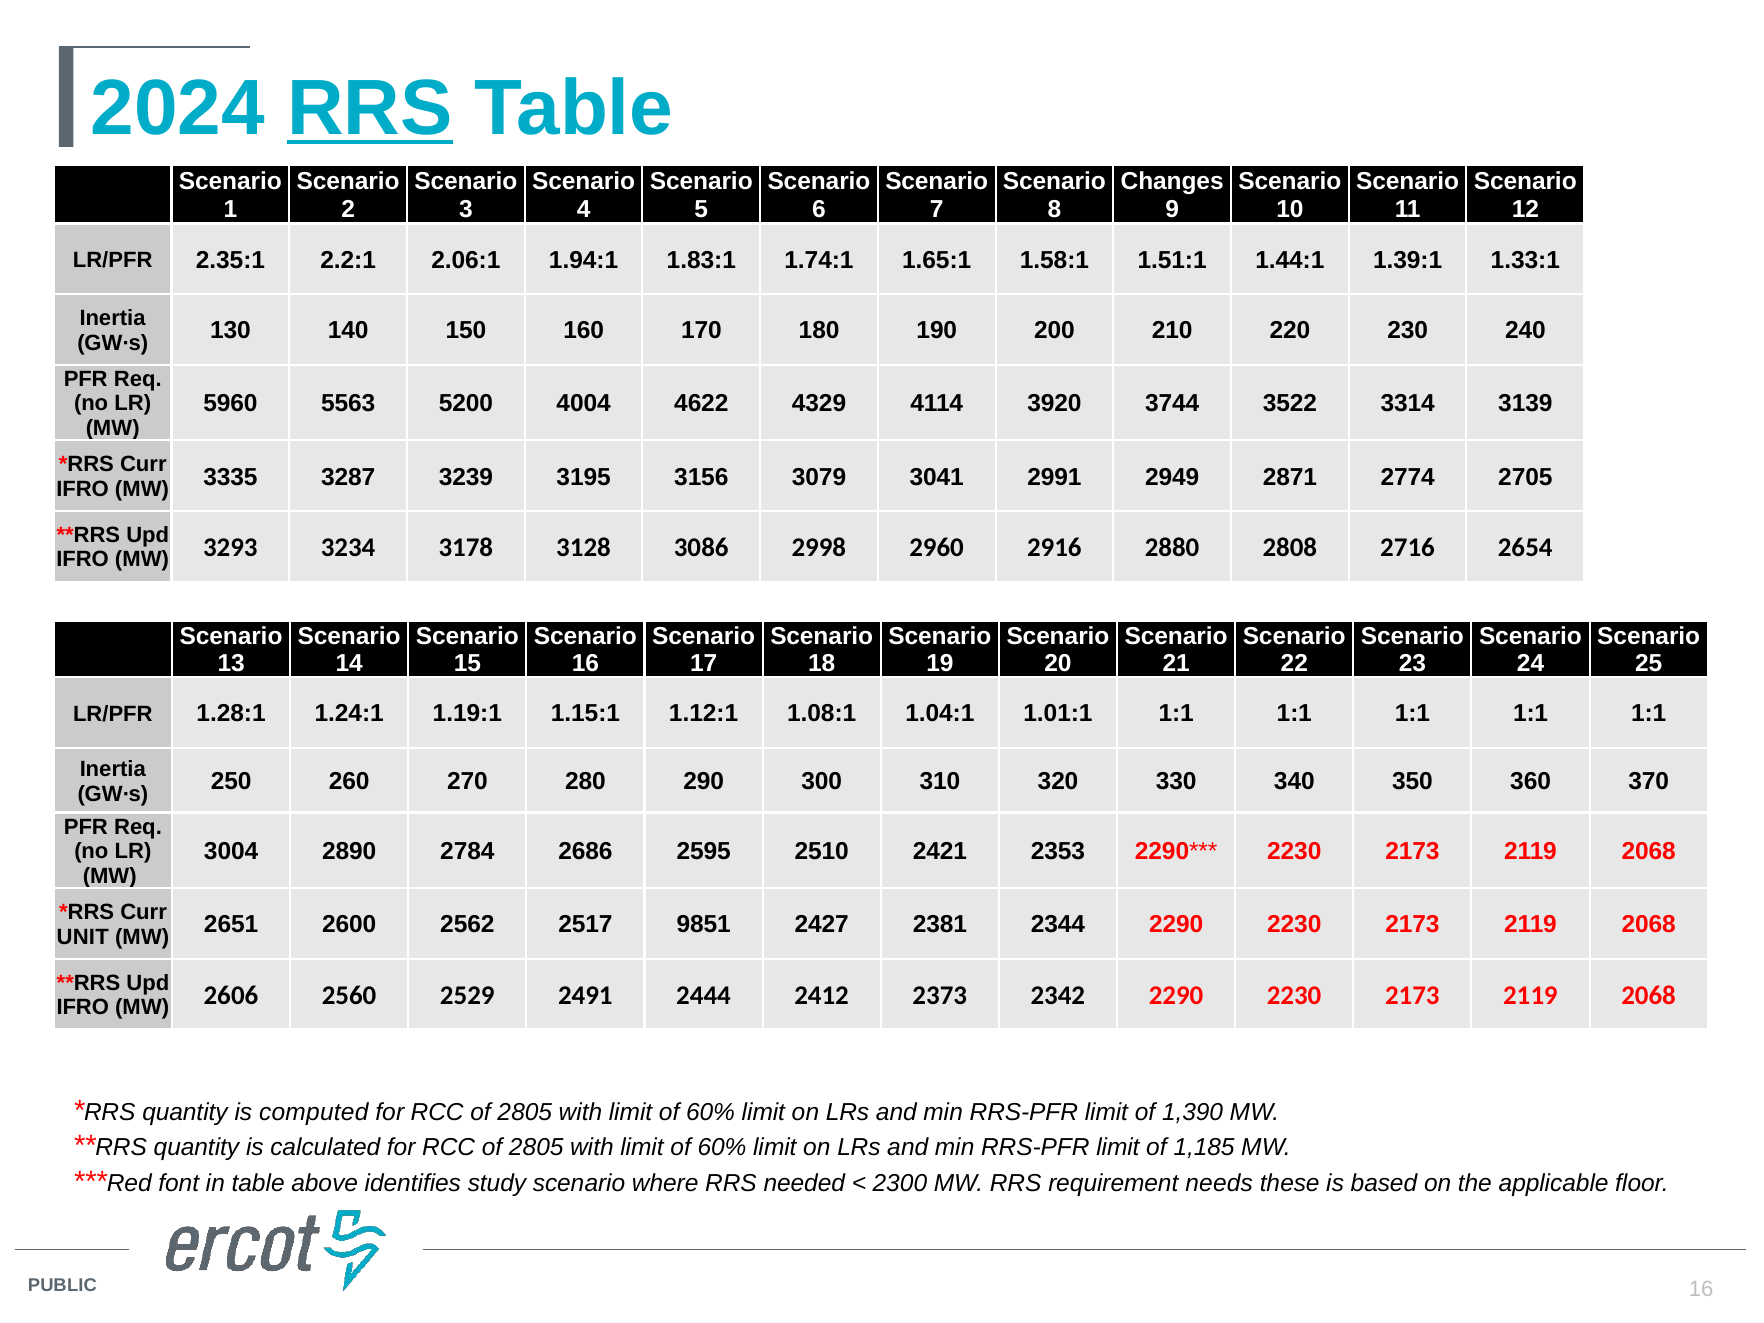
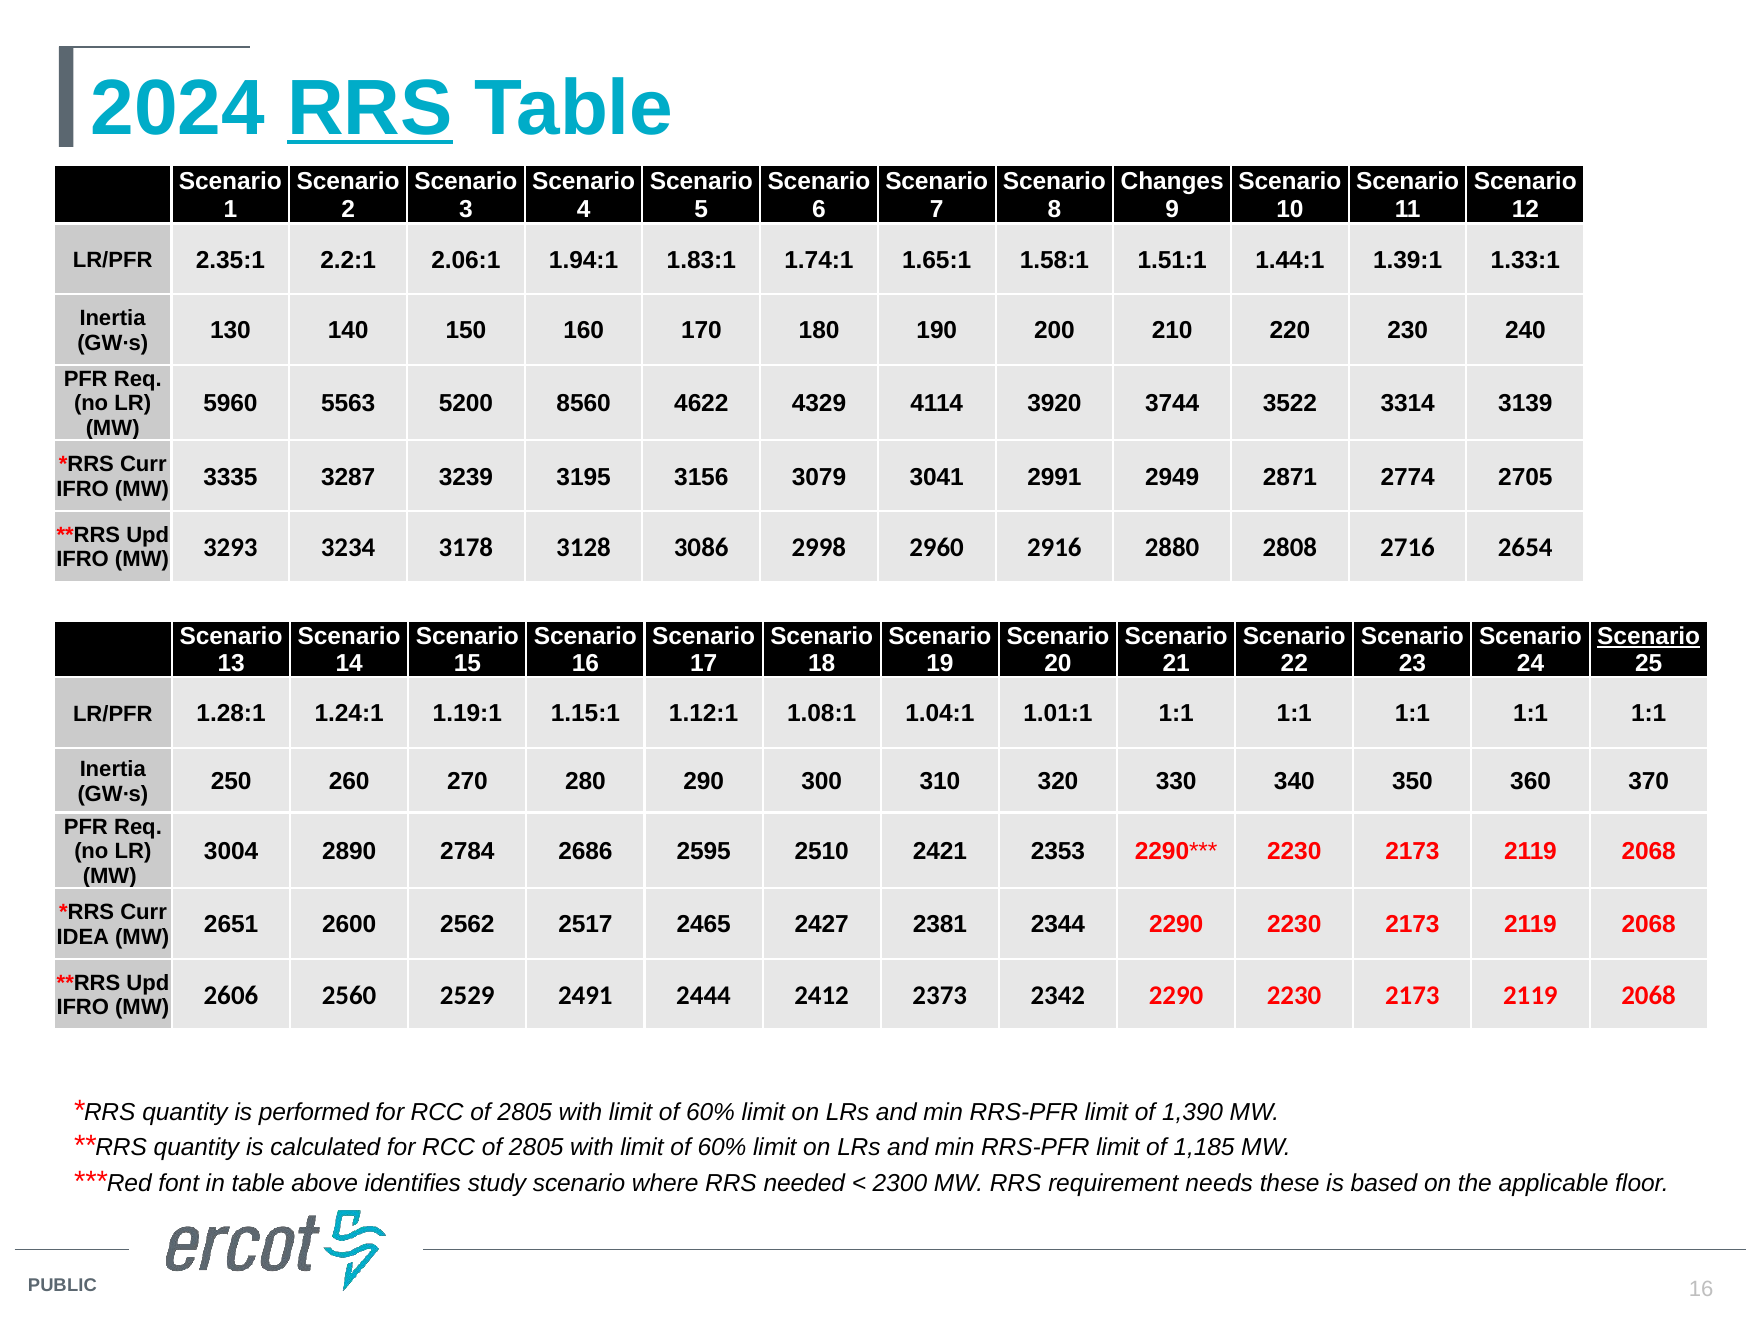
4004: 4004 -> 8560 (584, 404)
Scenario underline: none -> present (1649, 637)
UNIT: UNIT -> IDEA (83, 937)
9851: 9851 -> 2465 (704, 925)
computed: computed -> performed (314, 1113)
